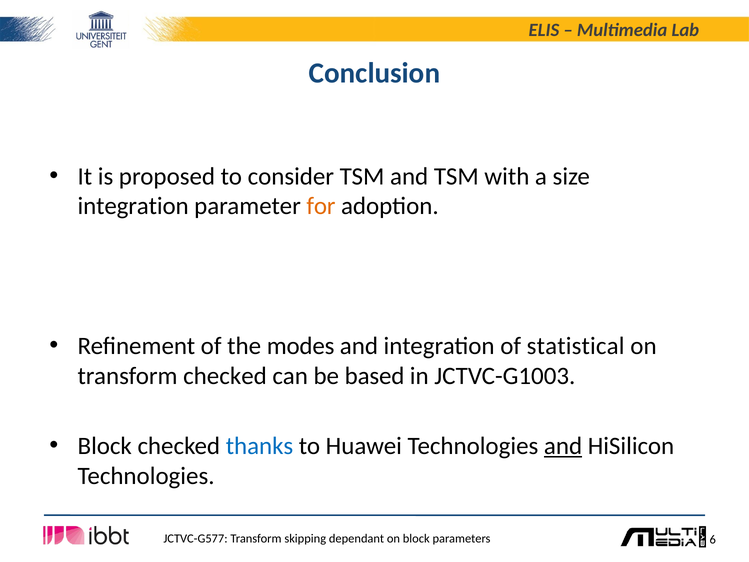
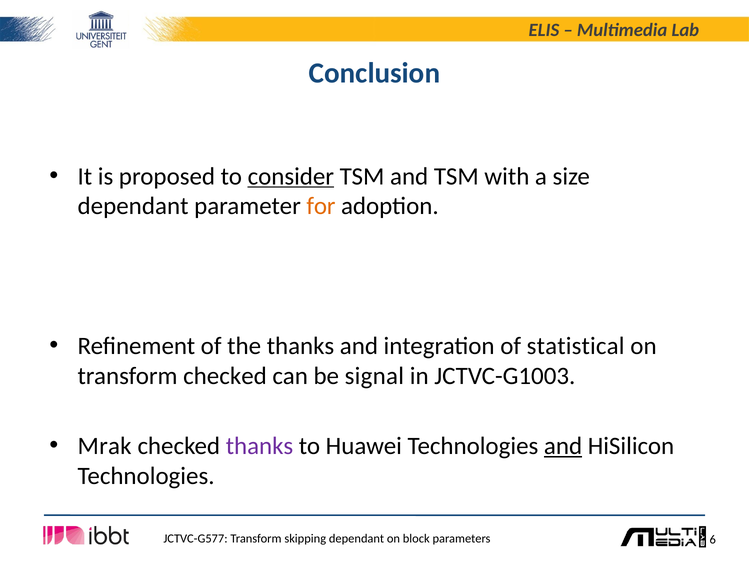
consider underline: none -> present (291, 176)
integration: integration -> dependant (133, 206)
the modes: modes -> thanks (301, 346)
based: based -> signal (374, 376)
Block: Block -> Mrak (105, 446)
thanks colour: blue -> purple (260, 446)
